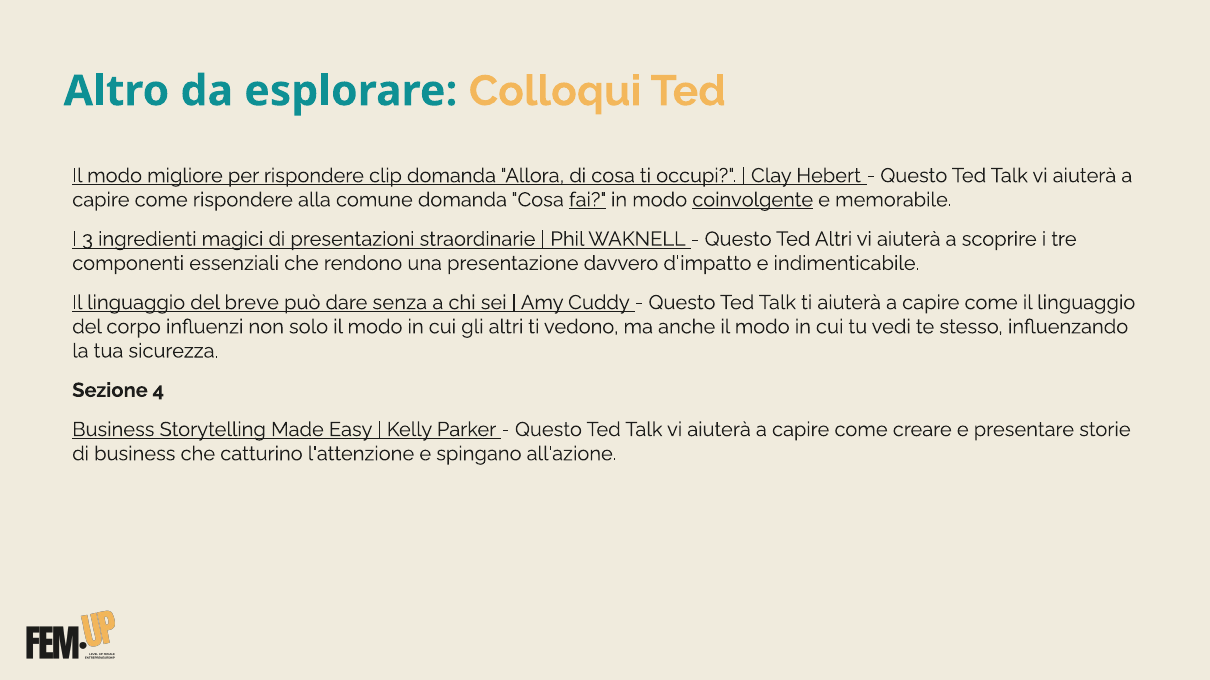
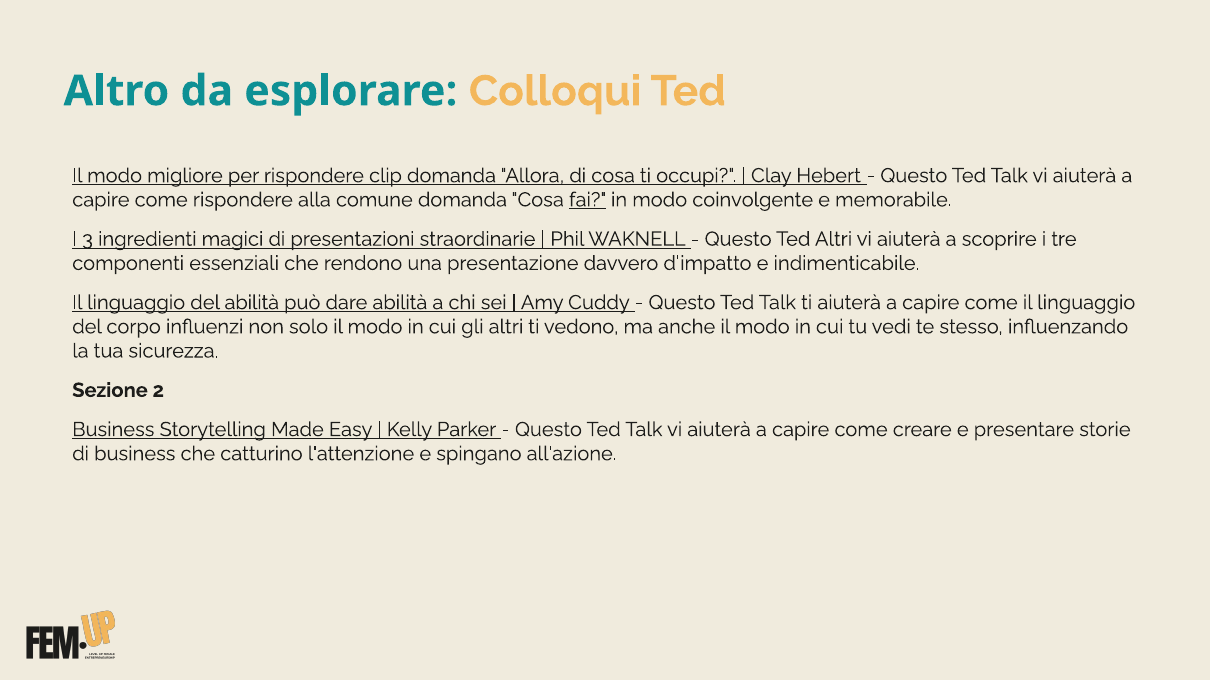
coinvolgente underline: present -> none (753, 200)
del breve: breve -> abilità (252, 303)
dare senza: senza -> abilità (400, 303)
4: 4 -> 2 (158, 391)
